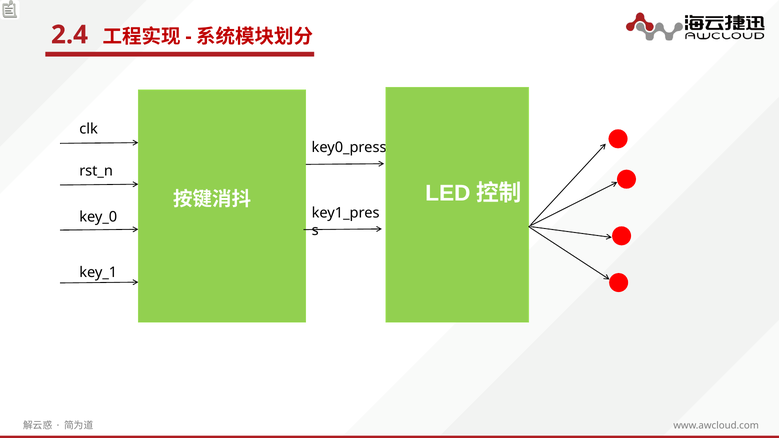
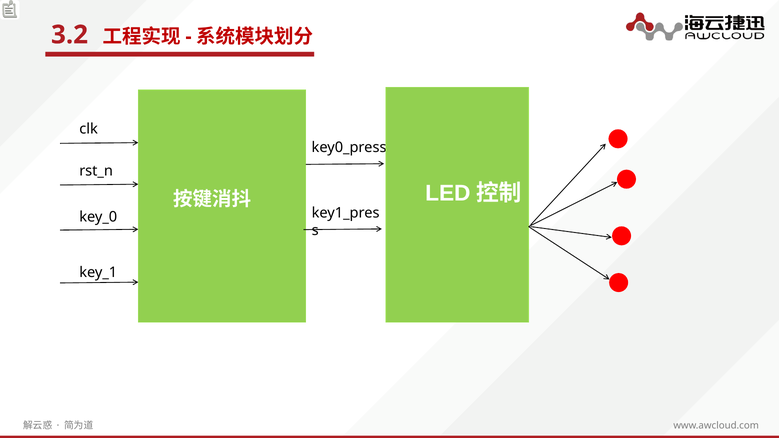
2.4: 2.4 -> 3.2 (70, 35)
